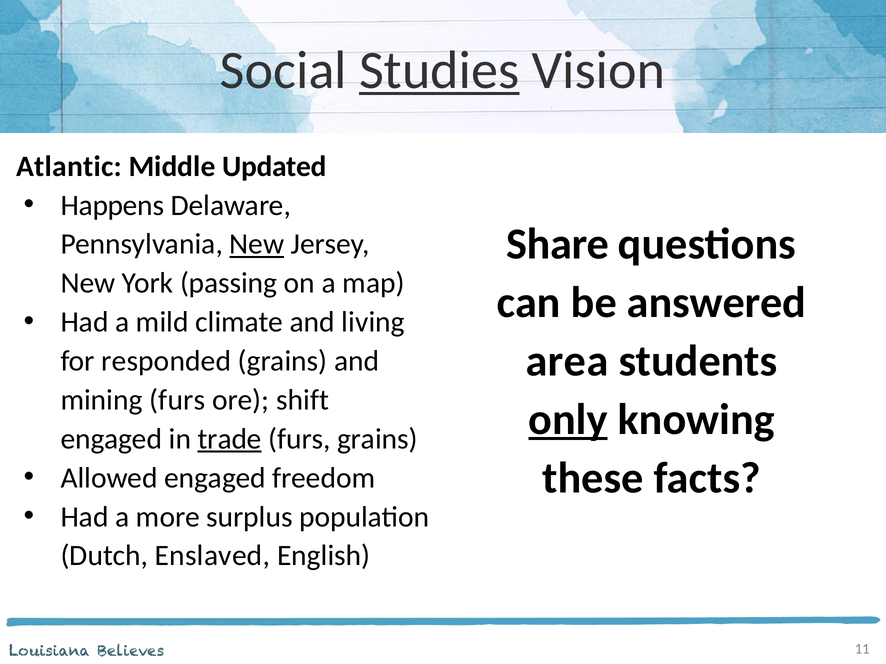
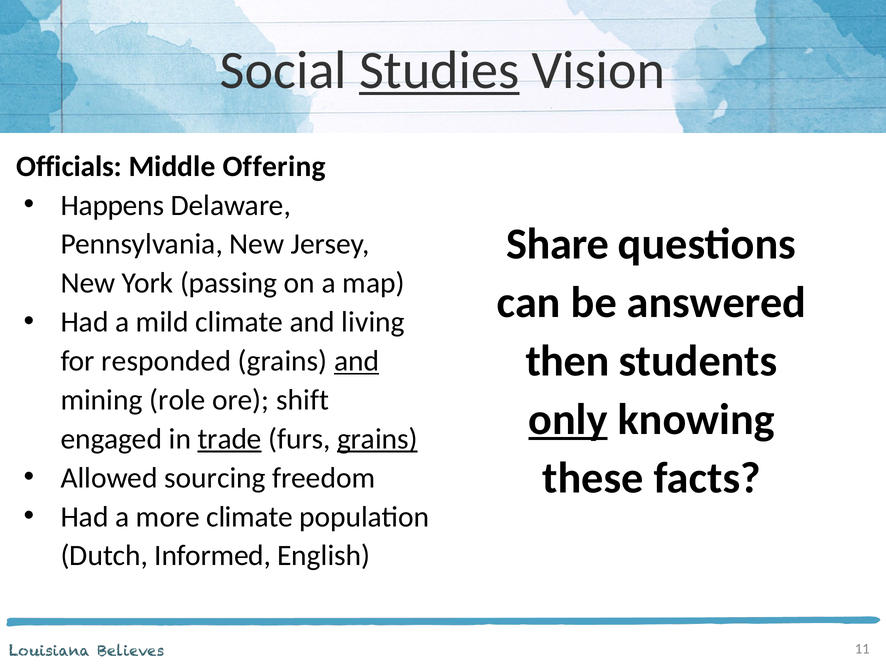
Atlantic: Atlantic -> Officials (69, 167)
Updated: Updated -> Offering (274, 167)
New underline: present -> none (257, 244)
area: area -> then (567, 361)
and underline: none -> present (357, 361)
mining furs: furs -> role (177, 400)
grains underline: none -> present (377, 439)
Allowed engaged: engaged -> sourcing (215, 478)
more surplus: surplus -> climate (250, 517)
Enslaved: Enslaved -> Informed (213, 556)
